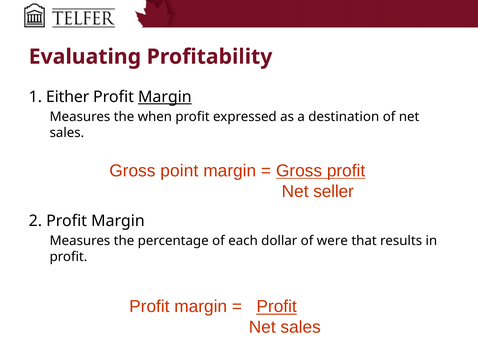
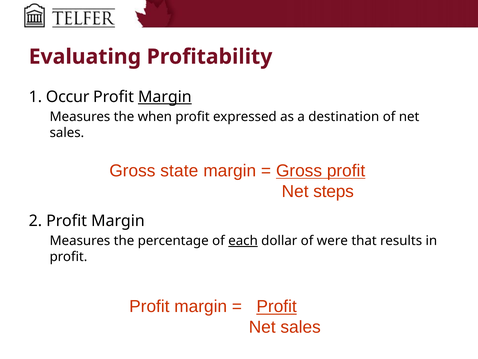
Either: Either -> Occur (68, 97)
point: point -> state (179, 171)
seller: seller -> steps (334, 191)
each underline: none -> present (243, 240)
